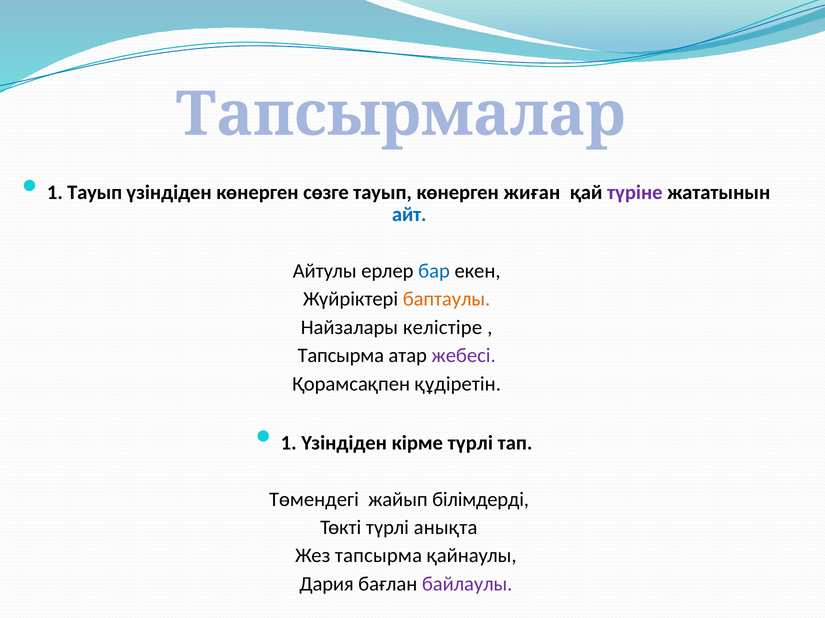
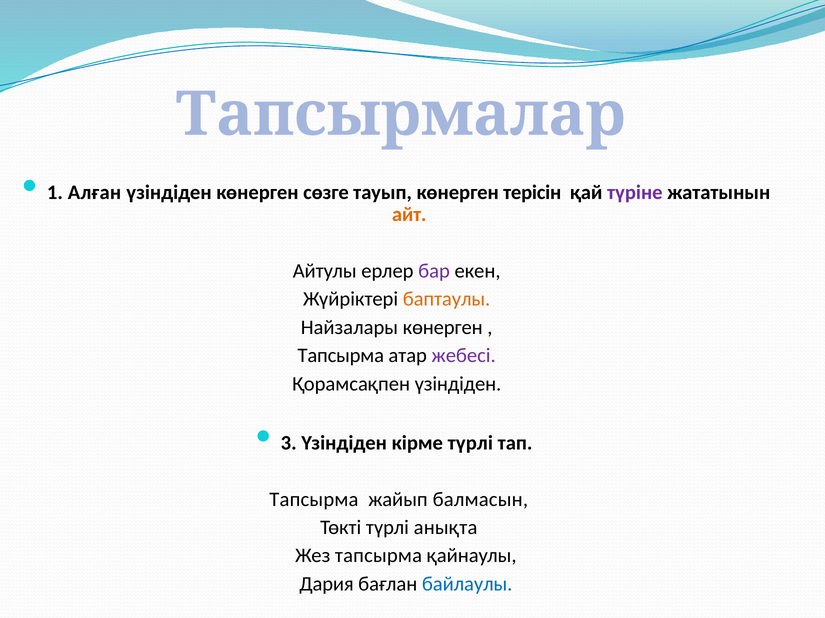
1 Тауып: Тауып -> Алған (95, 192)
жиған: жиған -> терісін (532, 192)
айт colour: blue -> orange (409, 215)
бар colour: blue -> purple (434, 271)
Найзалары келістіре: келістіре -> көнерген (443, 328)
Қорамсақпен құдіретін: құдіретін -> үзіндіден (458, 384)
1: 1 -> 3 (289, 443)
Төмендегі: Төмендегі -> Тапсырма (314, 500)
білімдерді: білімдерді -> балмасын (480, 500)
байлаулы colour: purple -> blue (467, 585)
